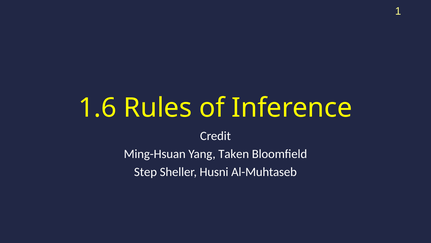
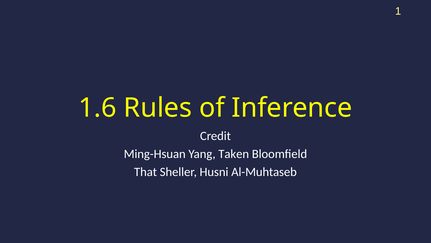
Step: Step -> That (146, 172)
